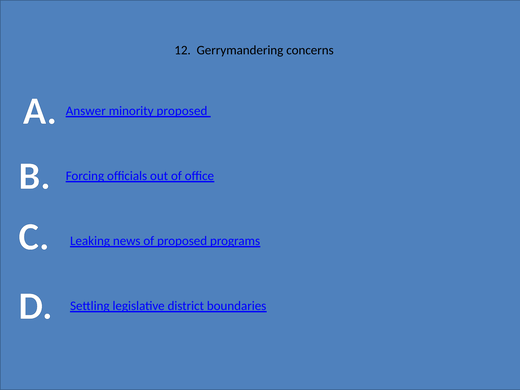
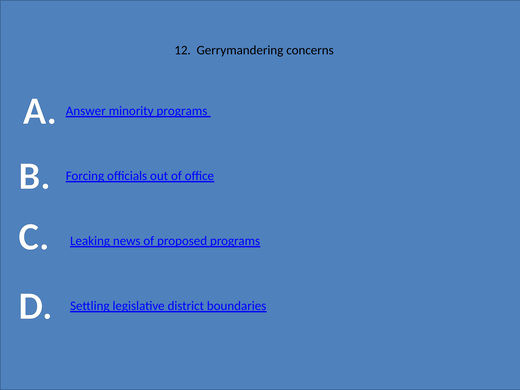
minority proposed: proposed -> programs (182, 111)
